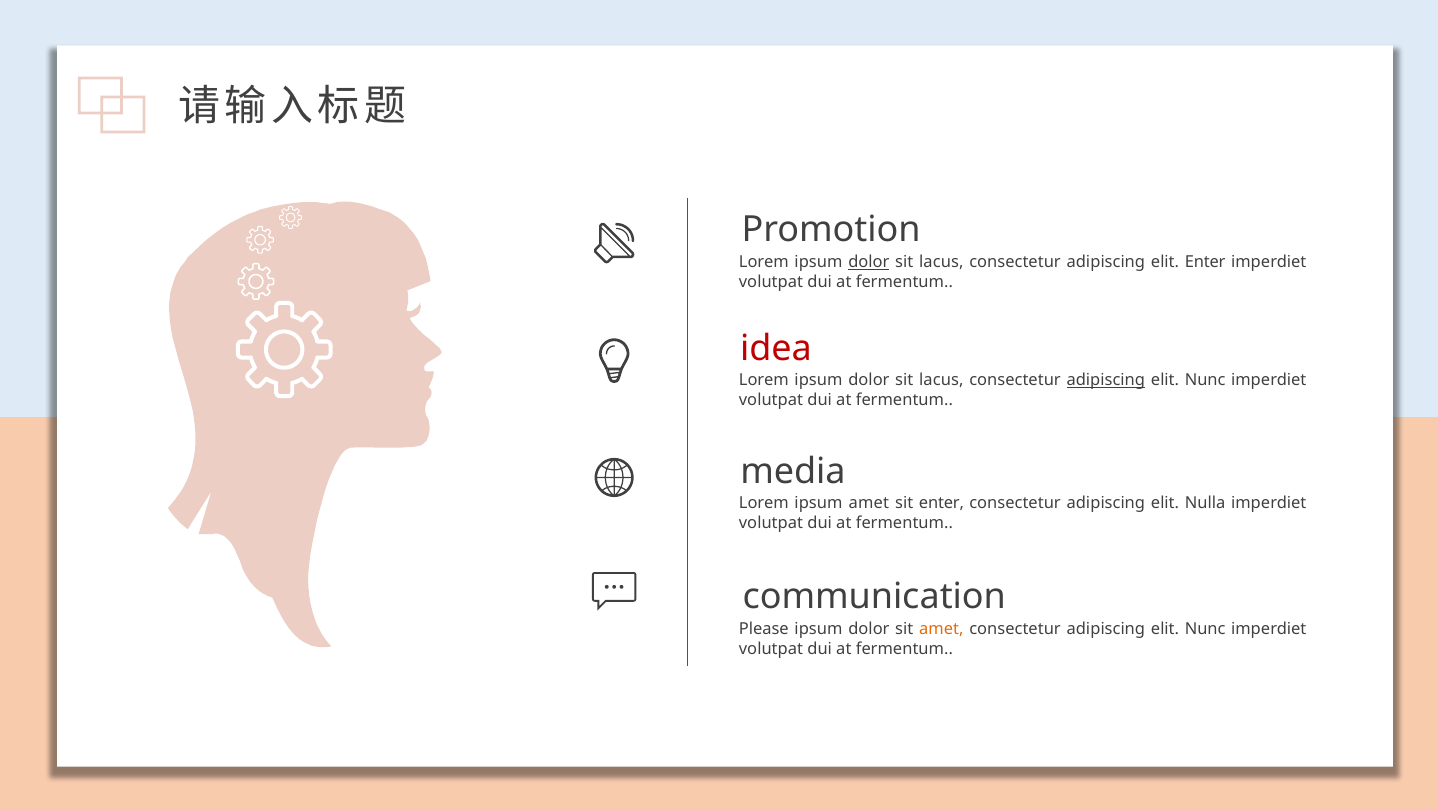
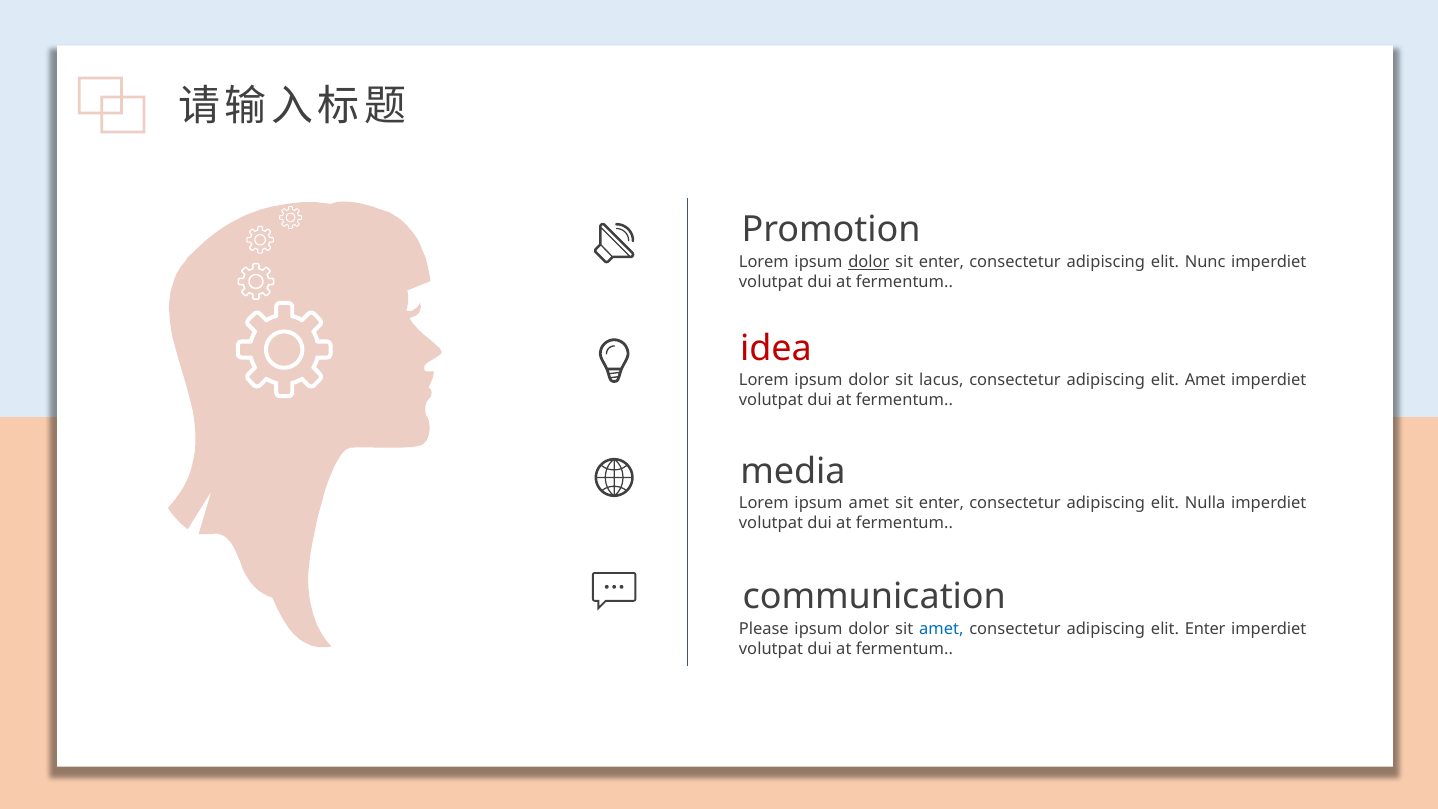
lacus: lacus -> enter (941, 262)
elit Enter: Enter -> Nunc (1205, 262)
adipiscing underline: present -> none (1106, 380)
Nunc: Nunc -> Amet (1205, 380)
amet colour: orange -> blue (941, 629)
Nunc: Nunc -> Enter (1205, 629)
